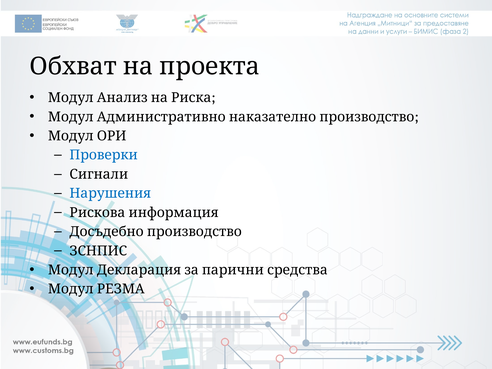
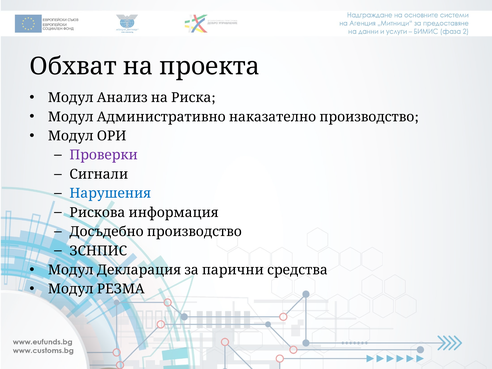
Проверки colour: blue -> purple (104, 155)
